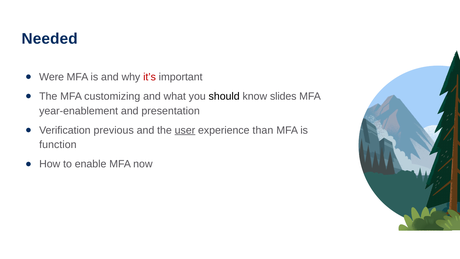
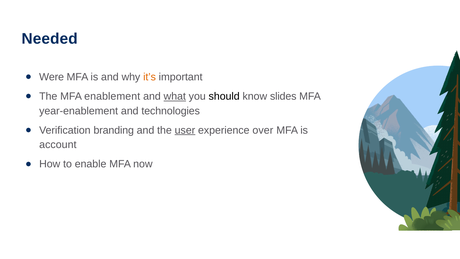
it’s colour: red -> orange (150, 77)
customizing: customizing -> enablement (112, 96)
what underline: none -> present (175, 96)
presentation: presentation -> technologies (171, 111)
previous: previous -> branding (114, 130)
than: than -> over (263, 130)
function: function -> account (58, 145)
